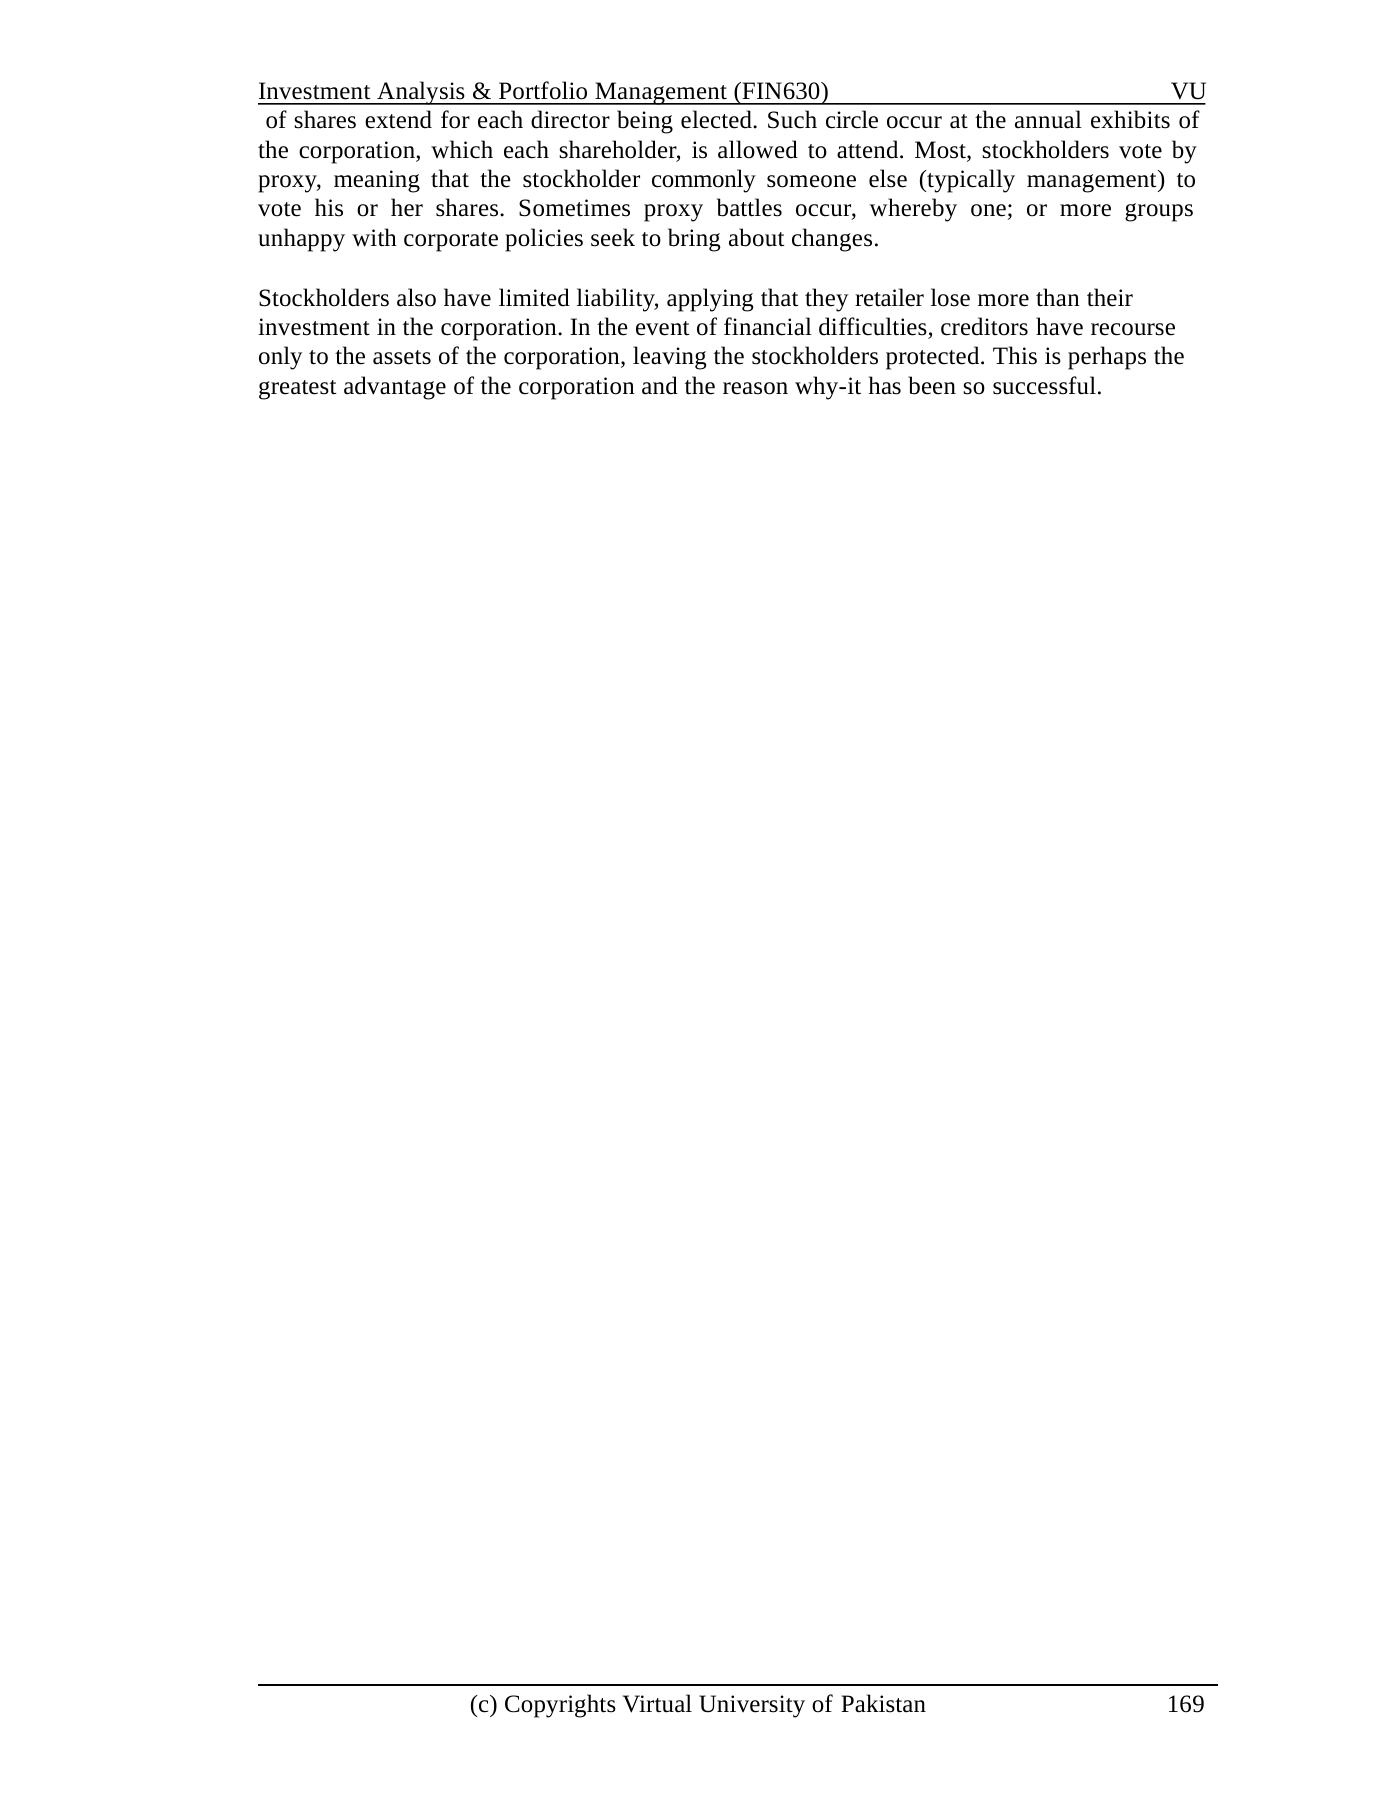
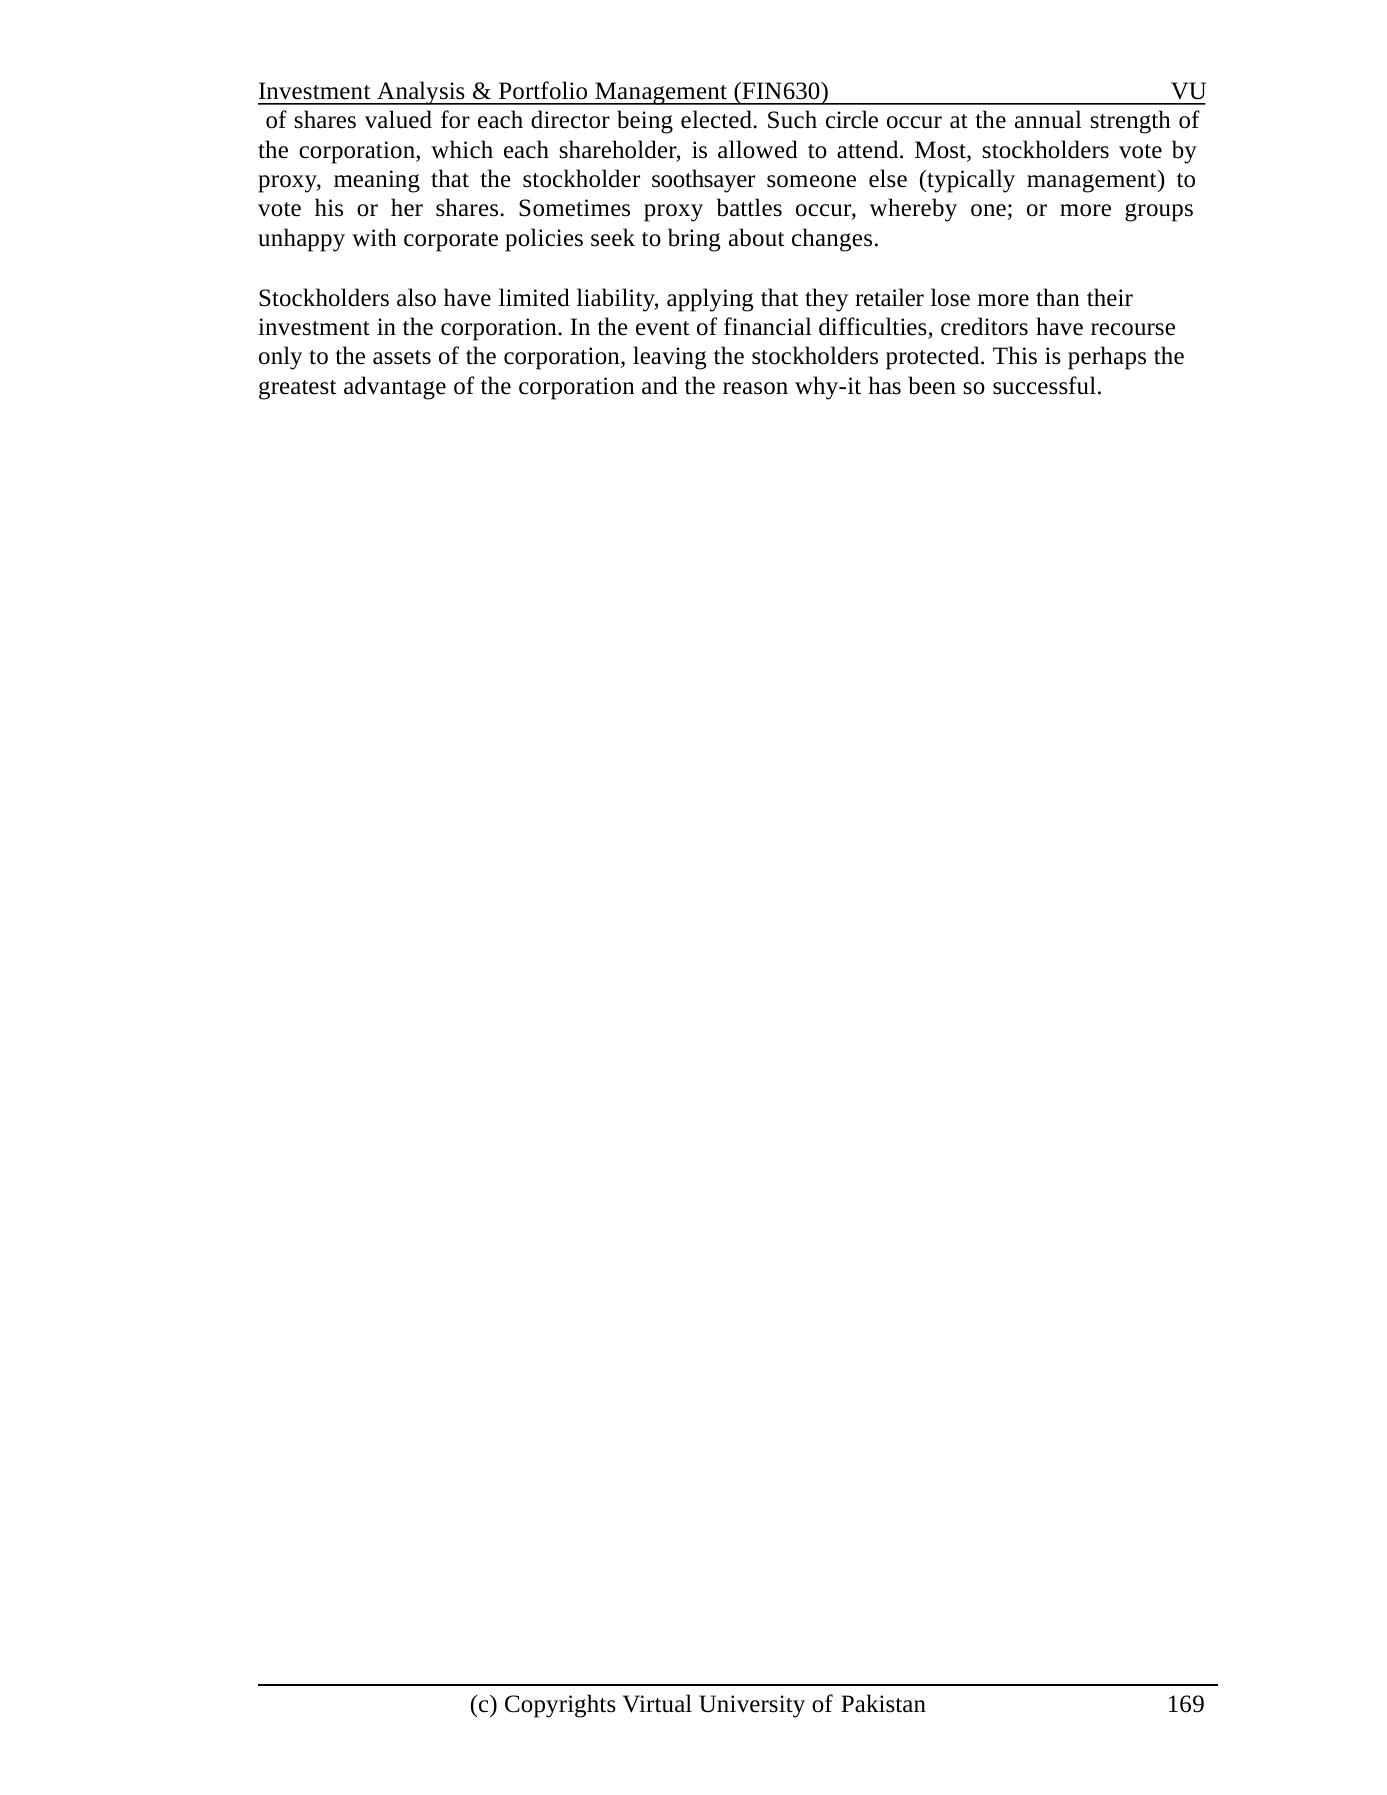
extend: extend -> valued (398, 121)
exhibits: exhibits -> strength (1130, 121)
commonly: commonly -> soothsayer (703, 179)
